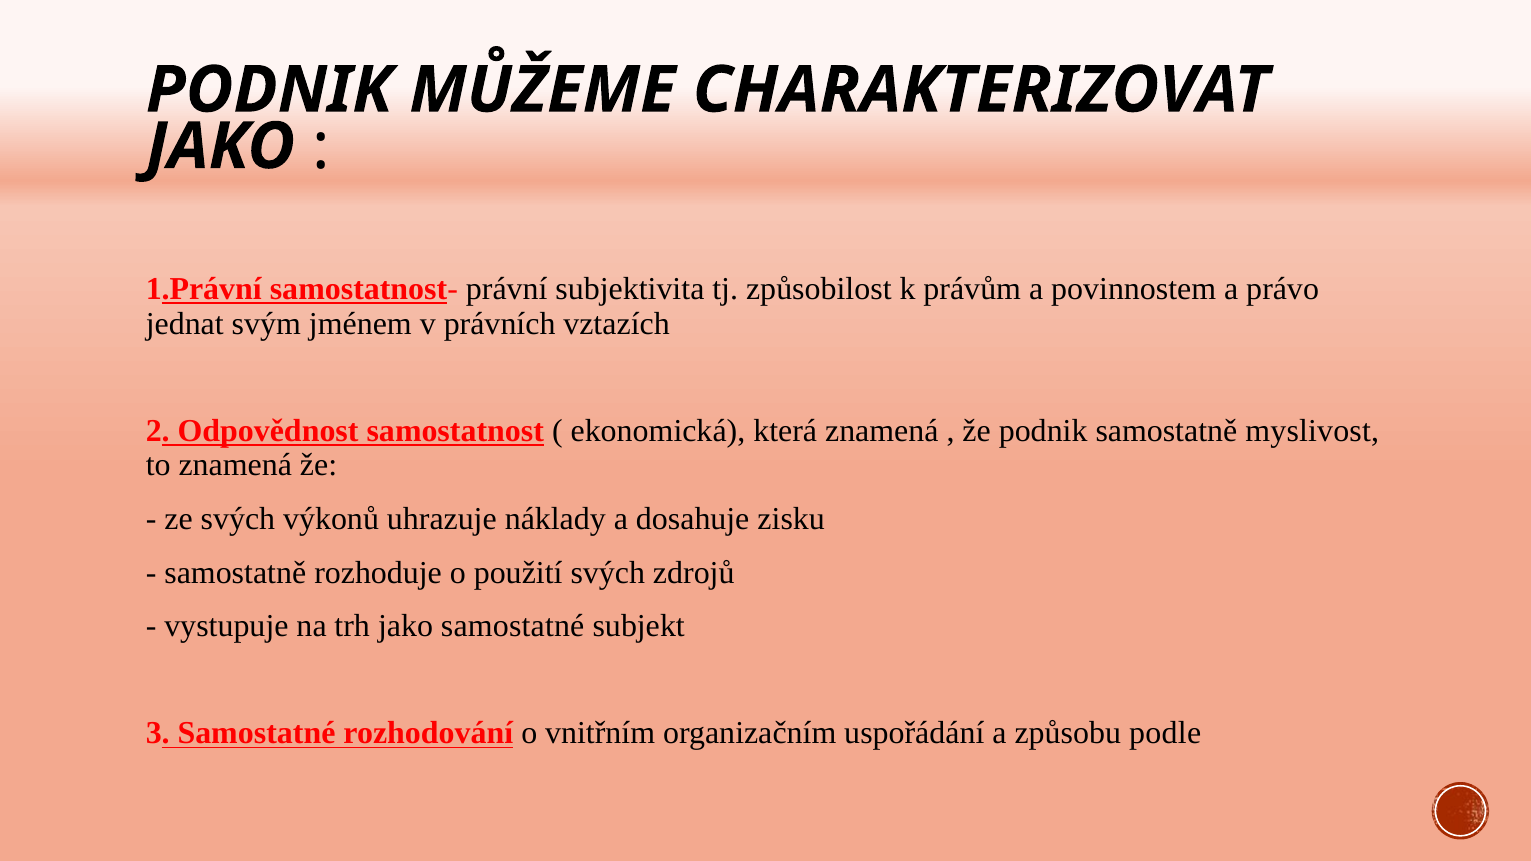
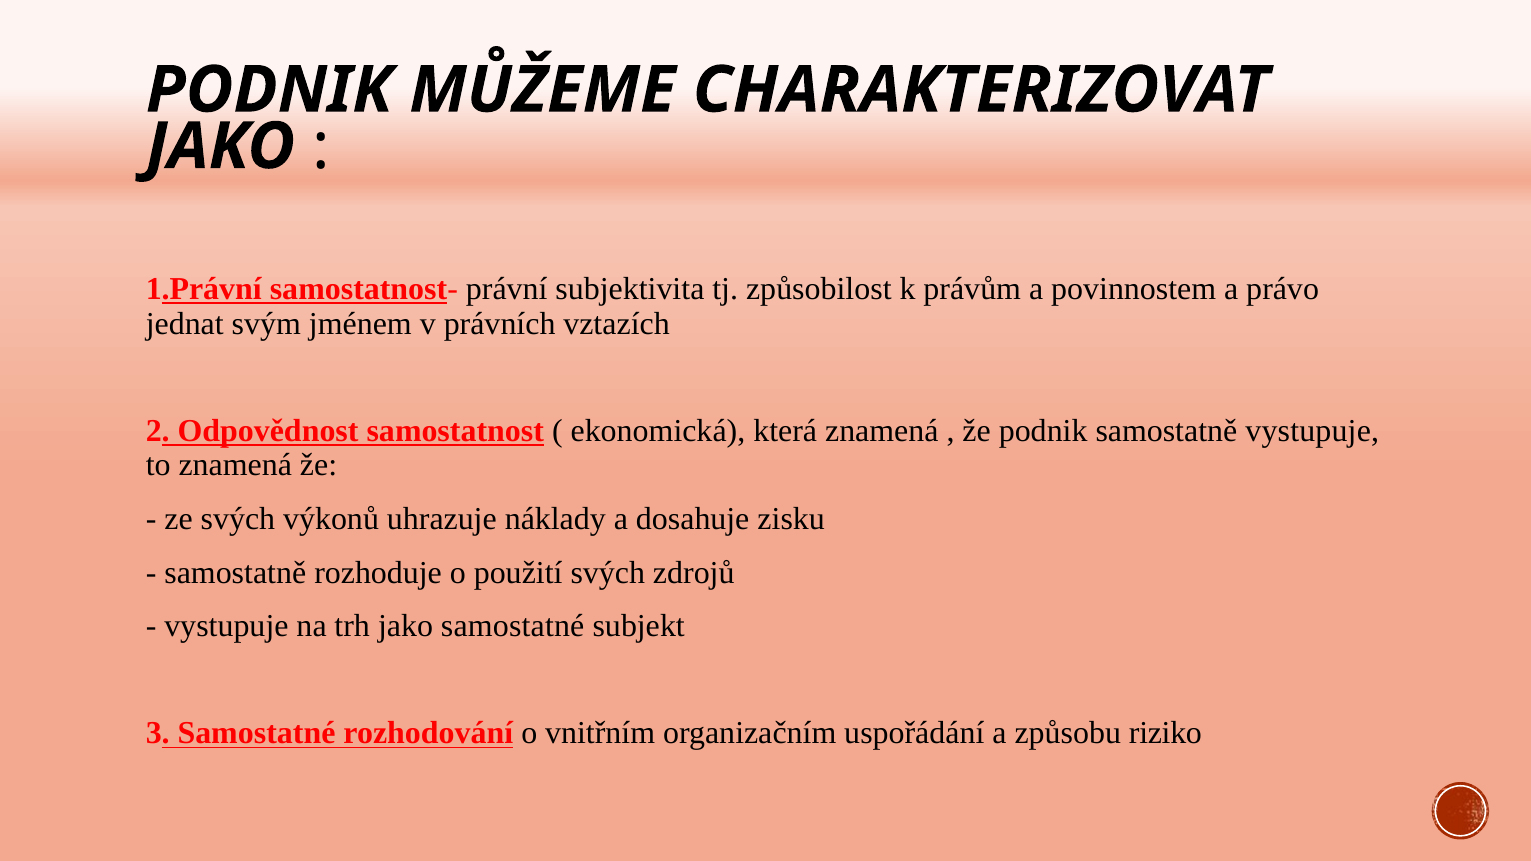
samostatně myslivost: myslivost -> vystupuje (1312, 431)
podle: podle -> riziko (1165, 734)
